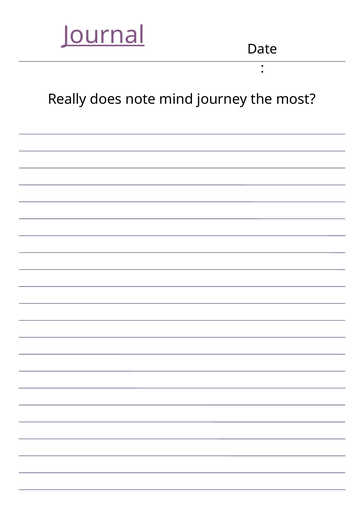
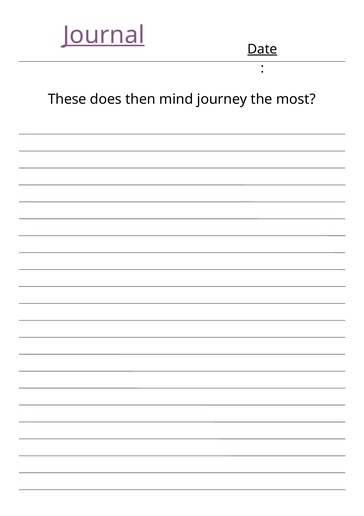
Date underline: none -> present (262, 49)
Really: Really -> These (67, 99)
note: note -> then (140, 99)
